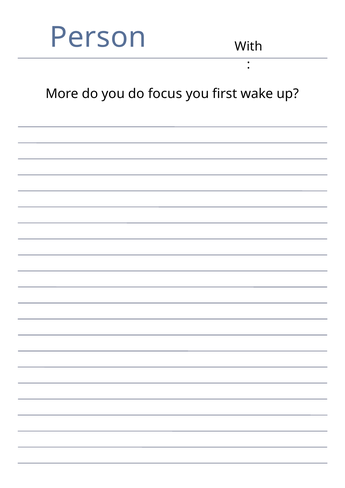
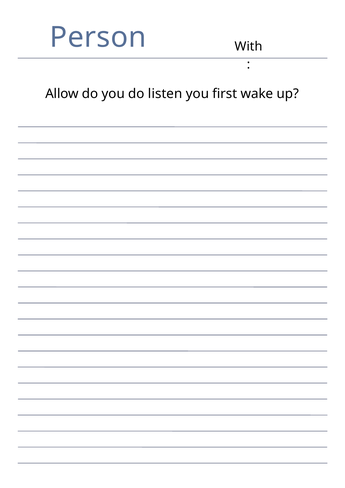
More: More -> Allow (62, 94)
focus: focus -> listen (165, 94)
